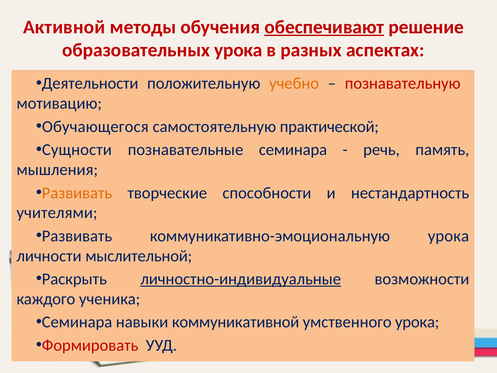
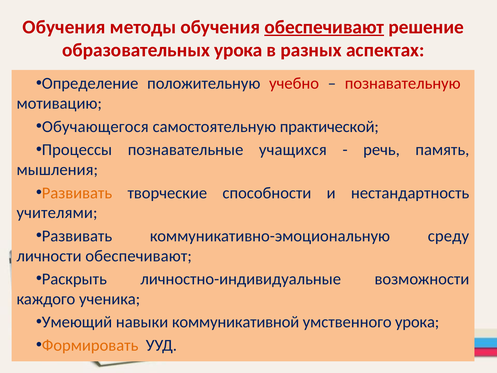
Активной: Активной -> Обучения (64, 27)
Деятельности: Деятельности -> Определение (90, 83)
учебно colour: orange -> red (294, 83)
Сущности: Сущности -> Процессы (77, 150)
познавательные семинара: семинара -> учащихся (293, 150)
коммуникативно-эмоциональную урока: урока -> среду (448, 236)
личности мыслительной: мыслительной -> обеспечивают (139, 256)
личностно-индивидуальные underline: present -> none (241, 279)
Семинара: Семинара -> Умеющий (77, 322)
Формировать colour: red -> orange (90, 345)
